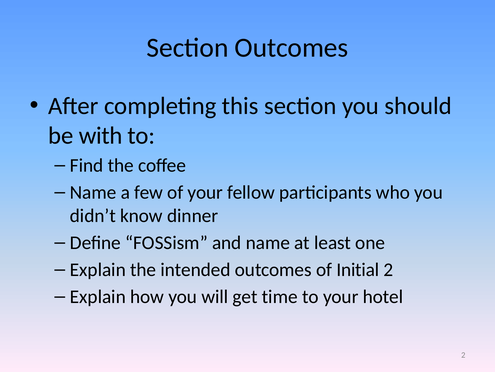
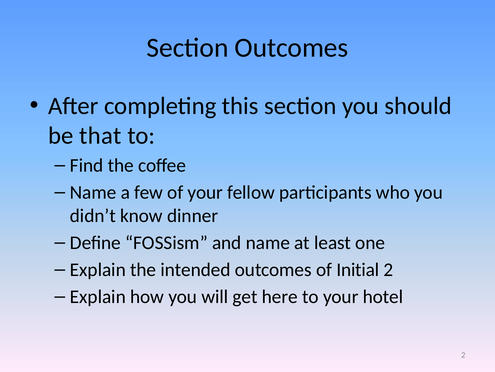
with: with -> that (100, 135)
time: time -> here (280, 296)
